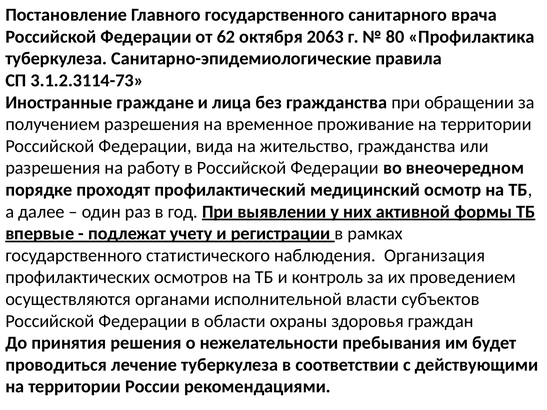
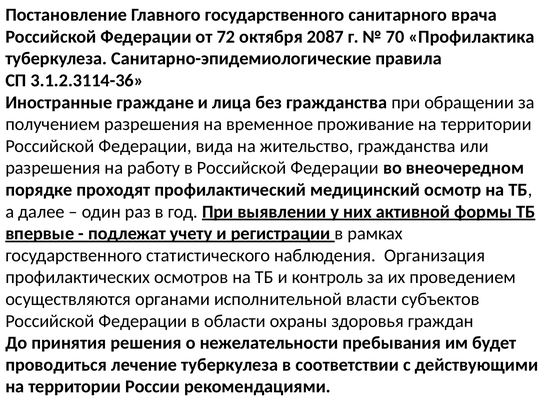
62: 62 -> 72 (226, 37)
2063: 2063 -> 2087 (325, 37)
80: 80 -> 70 (395, 37)
3.1.2.3114-73: 3.1.2.3114-73 -> 3.1.2.3114-36 (87, 81)
